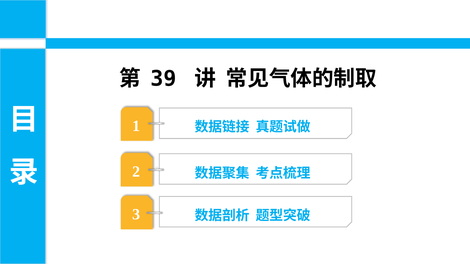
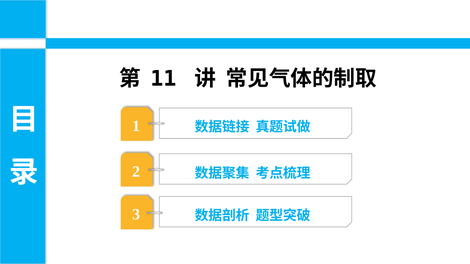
39: 39 -> 11 (164, 79)
